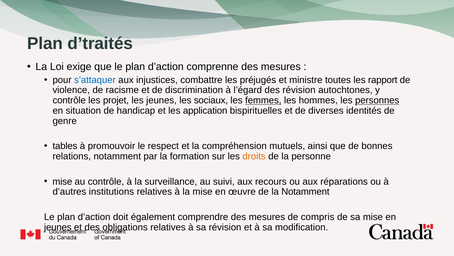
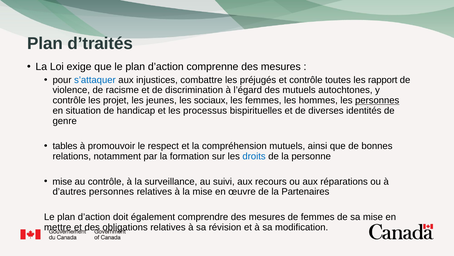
et ministre: ministre -> contrôle (306, 80)
des révision: révision -> mutuels (299, 90)
femmes underline: present -> none (263, 100)
application: application -> processus (205, 110)
droits colour: orange -> blue (254, 156)
d’autres institutions: institutions -> personnes (111, 191)
la Notamment: Notamment -> Partenaires (305, 191)
de compris: compris -> femmes (318, 216)
jeunes: jeunes -> mettre (58, 227)
